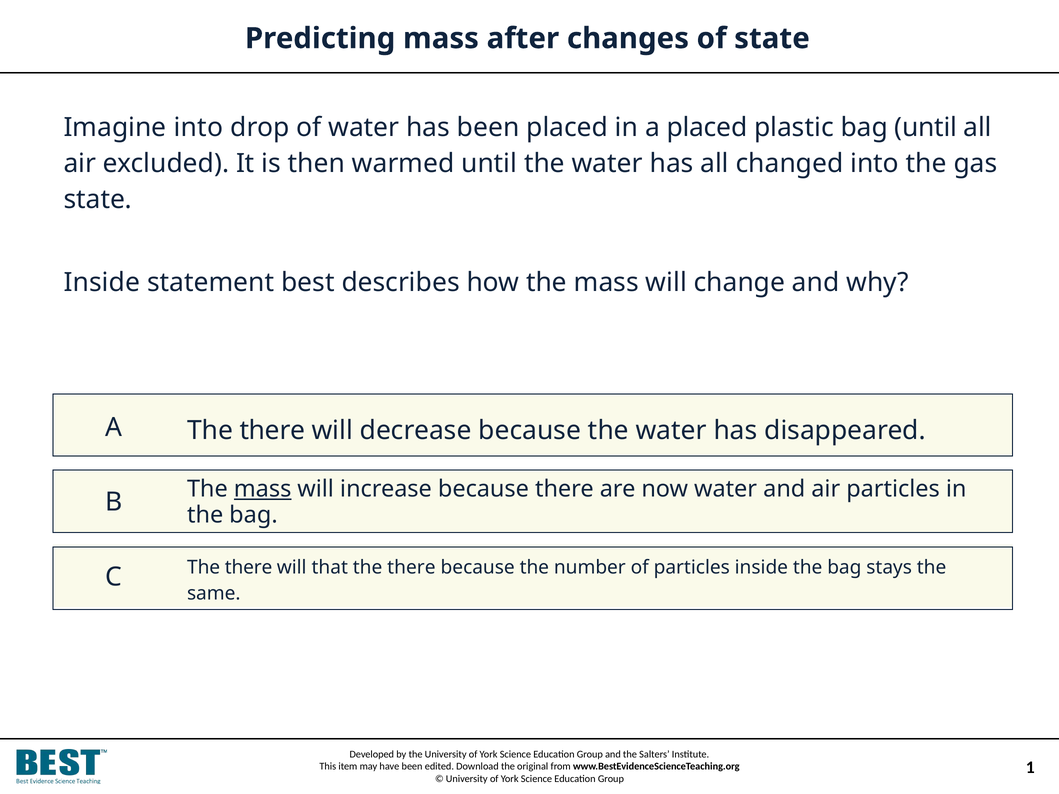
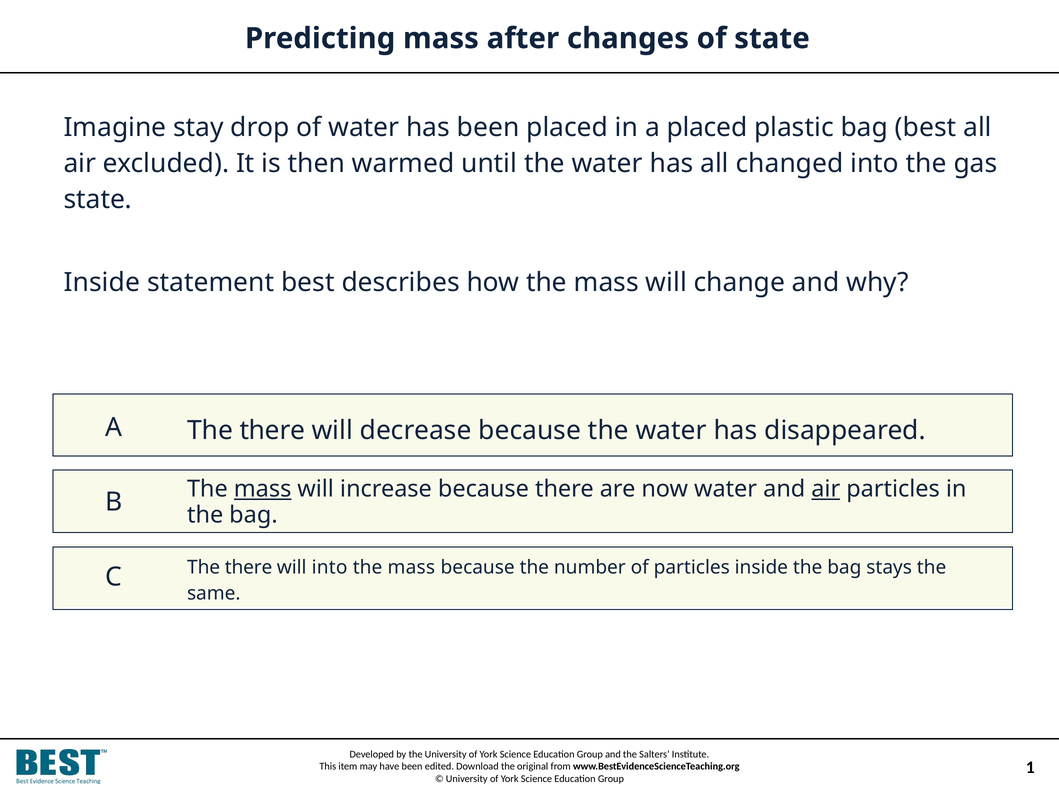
Imagine into: into -> stay (198, 127)
bag until: until -> best (926, 127)
air underline: none -> present (826, 489)
will that: that -> into (330, 568)
there: there -> mass (411, 568)
